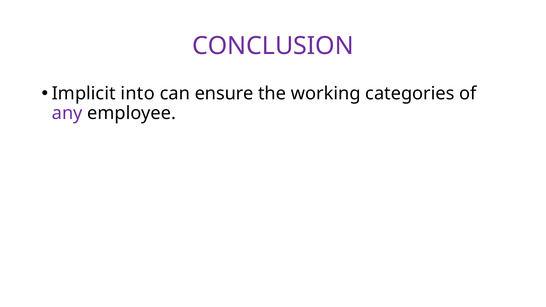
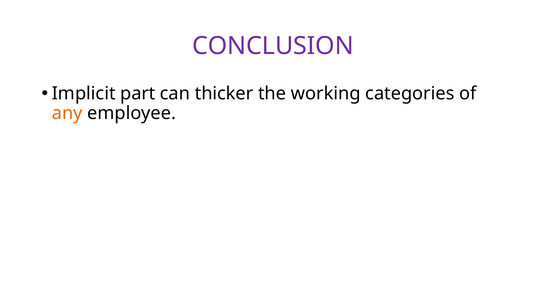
into: into -> part (138, 94)
ensure: ensure -> thicker (224, 94)
any colour: purple -> orange (67, 113)
